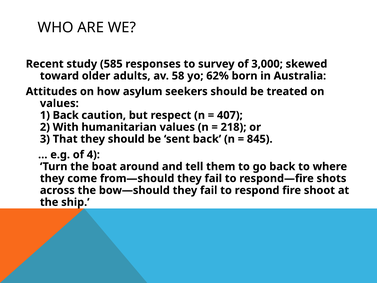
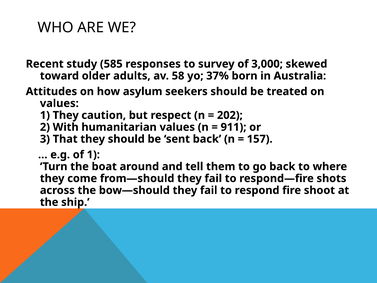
62%: 62% -> 37% (218, 76)
1 Back: Back -> They (66, 115)
407: 407 -> 202 (230, 115)
218: 218 -> 911 (234, 127)
845: 845 -> 157 (260, 139)
of 4: 4 -> 1 (93, 155)
